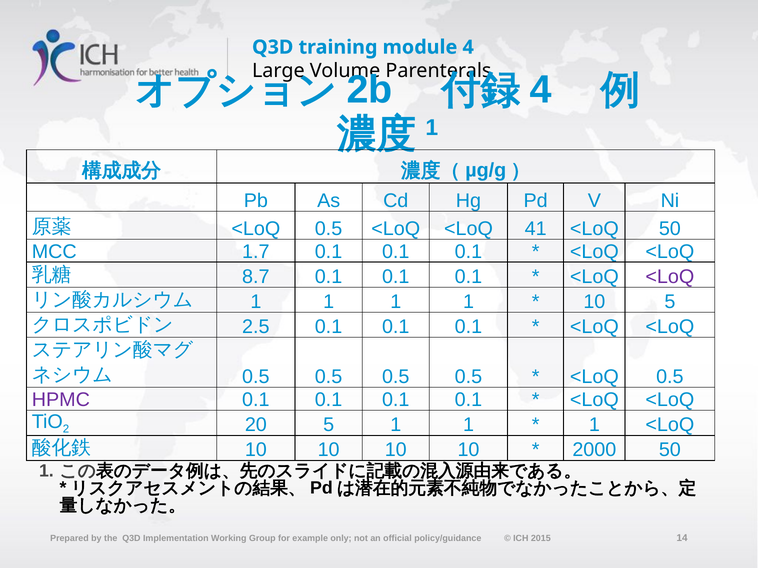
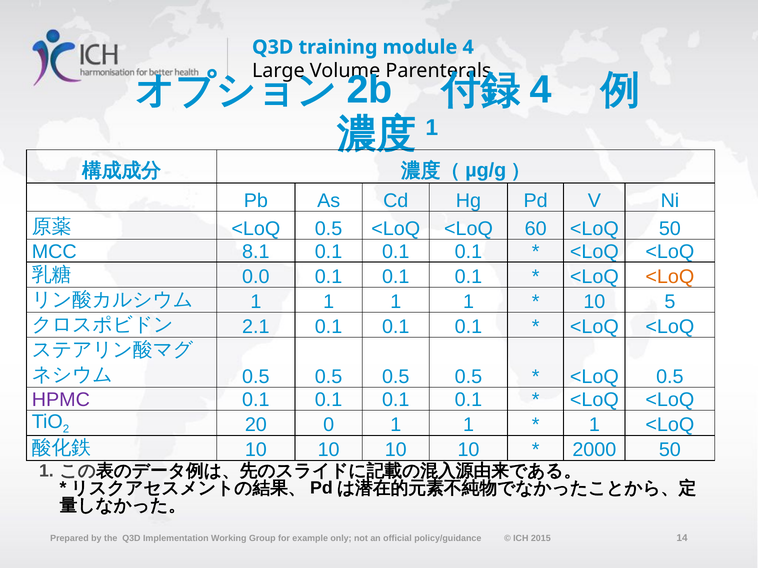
41: 41 -> 60 (536, 229)
1.7: 1.7 -> 8.1 (256, 252)
8.7: 8.7 -> 0.0 (256, 277)
<LoQ colour: purple -> orange (670, 277)
2.5: 2.5 -> 2.1 (256, 327)
20 5: 5 -> 0 (329, 425)
